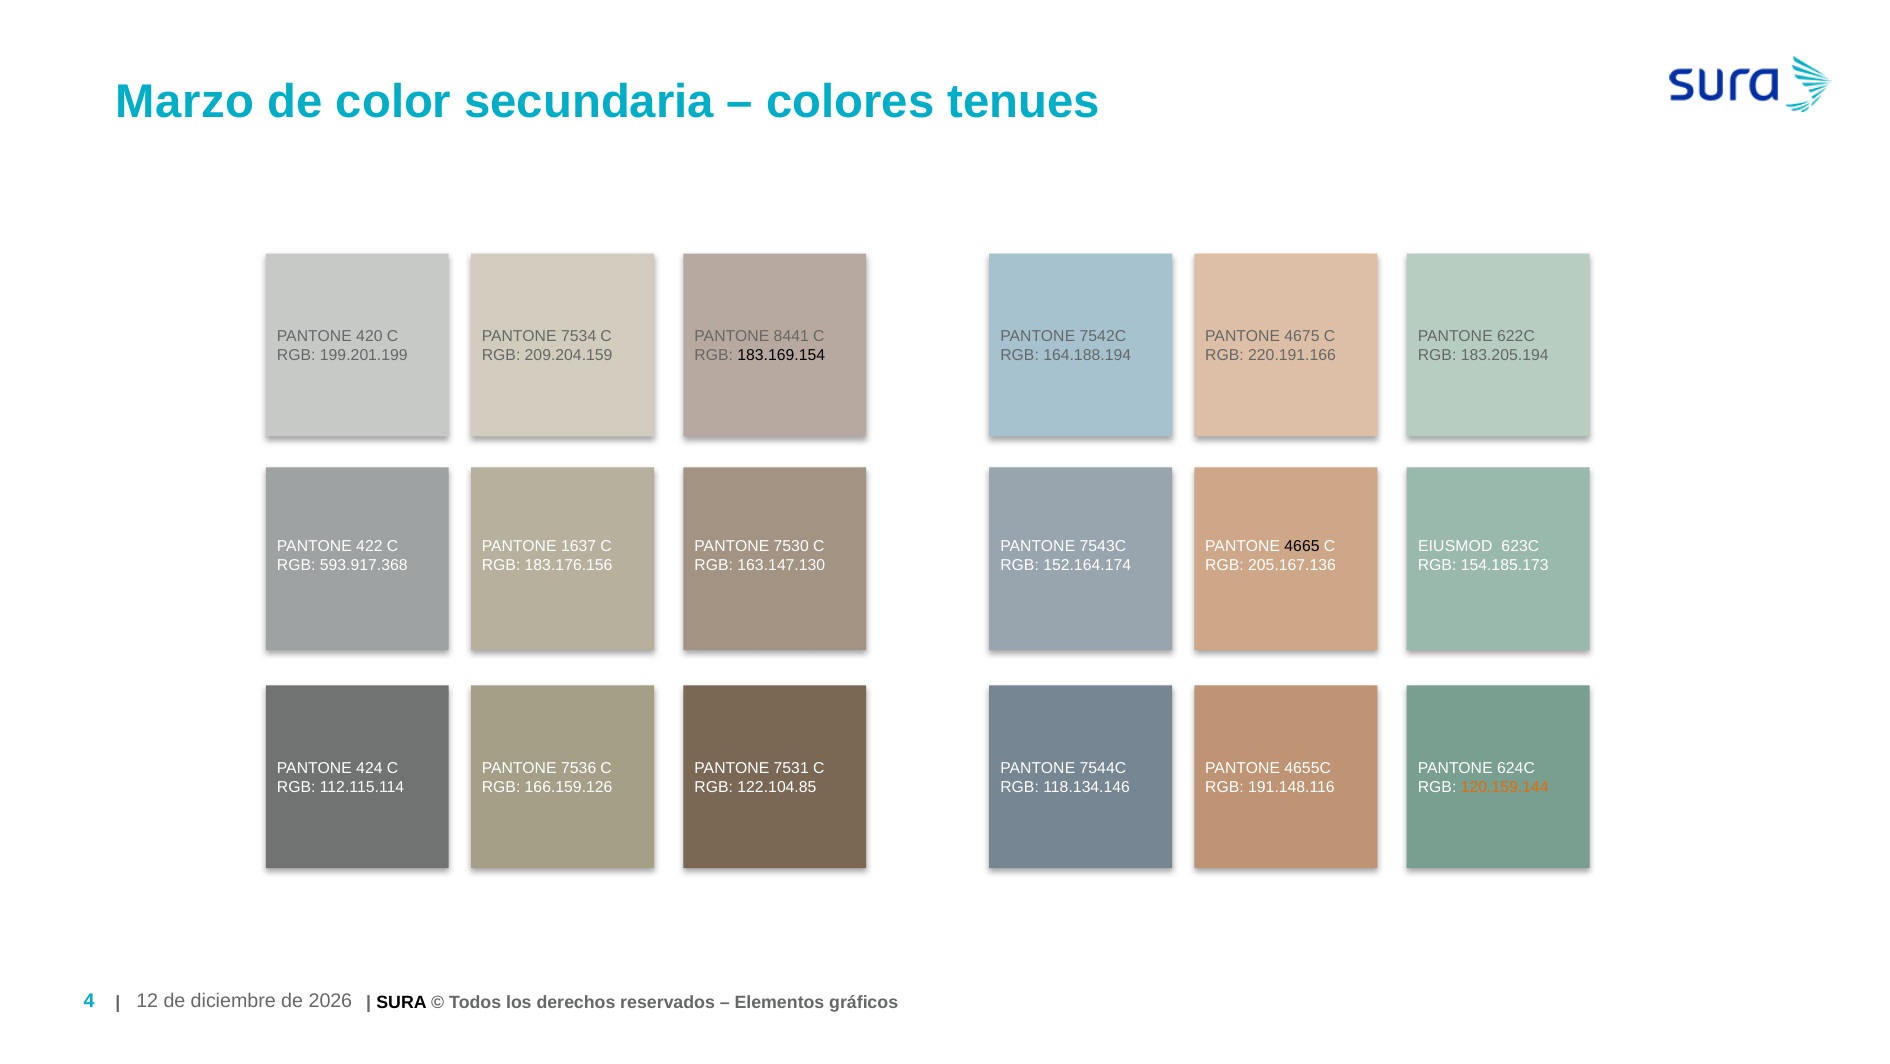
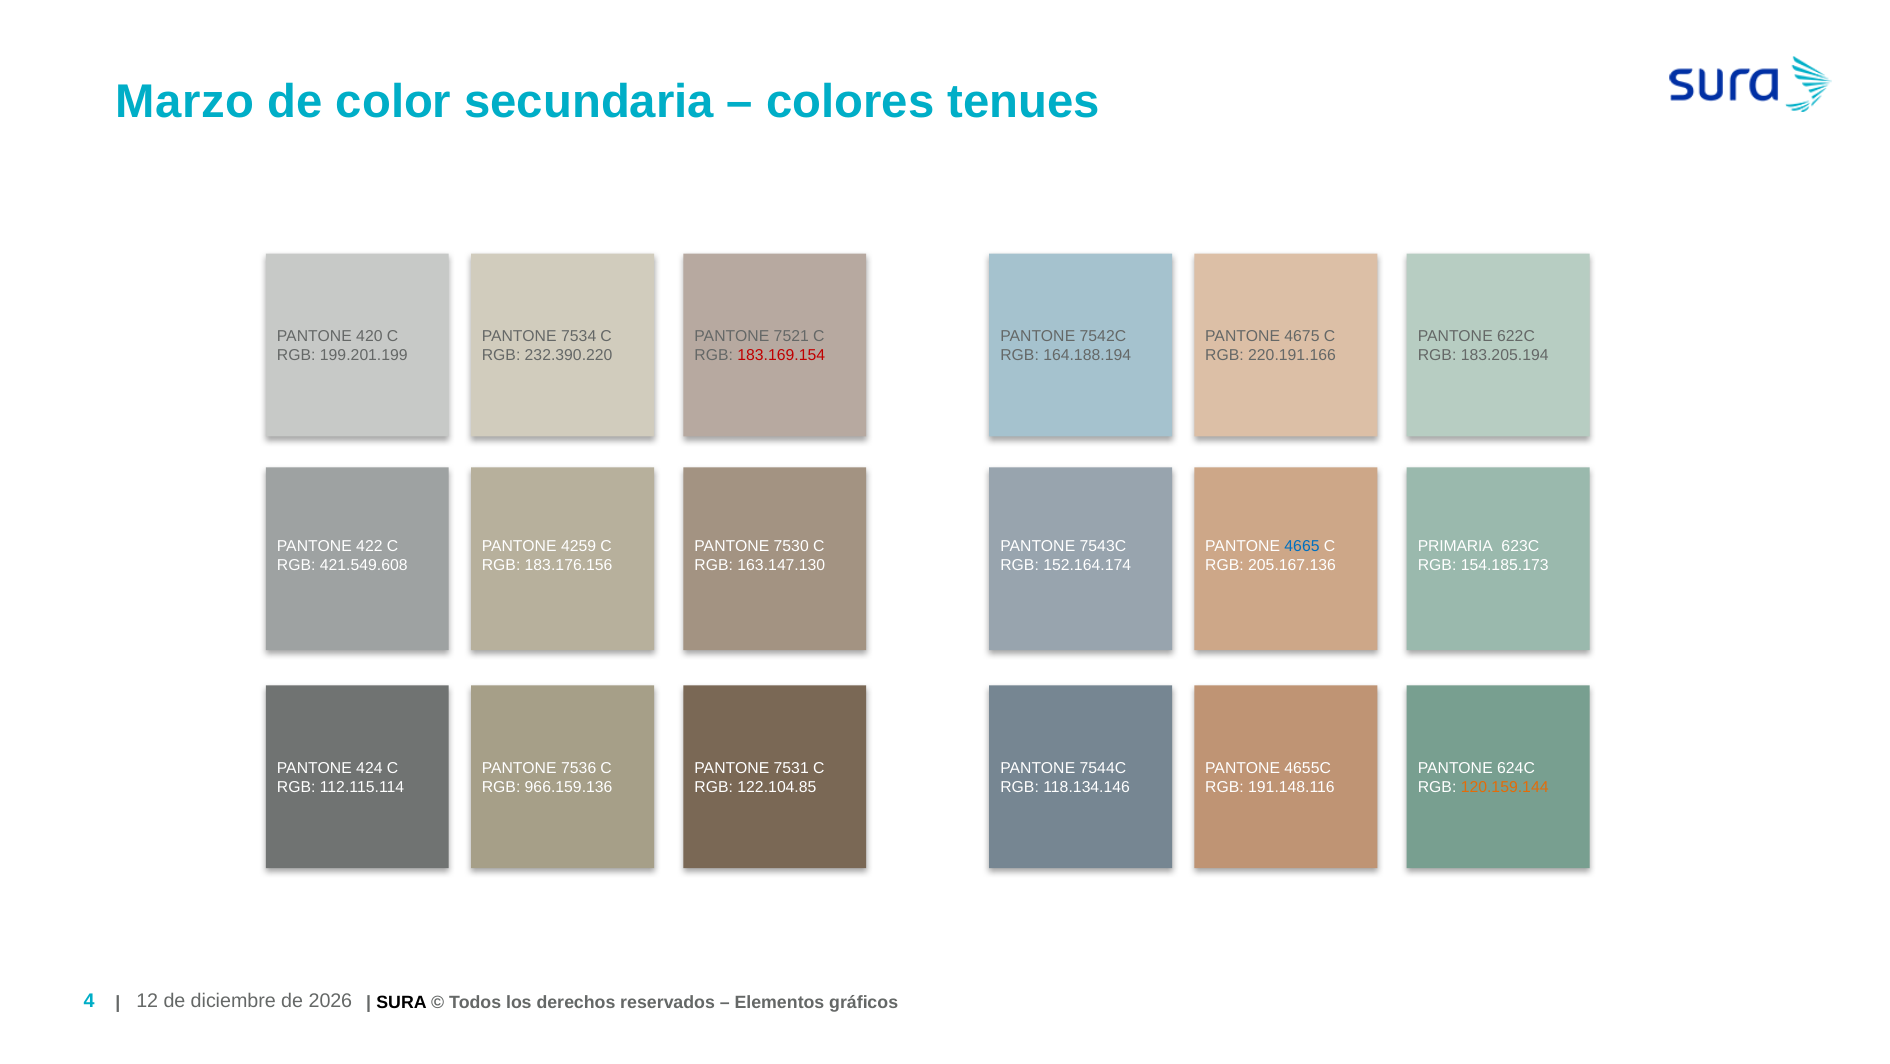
8441: 8441 -> 7521 (791, 336)
209.204.159: 209.204.159 -> 232.390.220 (569, 355)
183.169.154 colour: black -> red (781, 355)
1637: 1637 -> 4259 (579, 546)
4665 colour: black -> blue (1302, 546)
EIUSMOD: EIUSMOD -> PRIMARIA (1455, 546)
593.917.368: 593.917.368 -> 421.549.608 (364, 565)
166.159.126: 166.159.126 -> 966.159.136 (569, 787)
